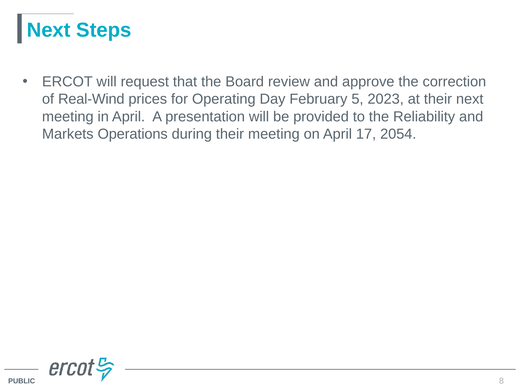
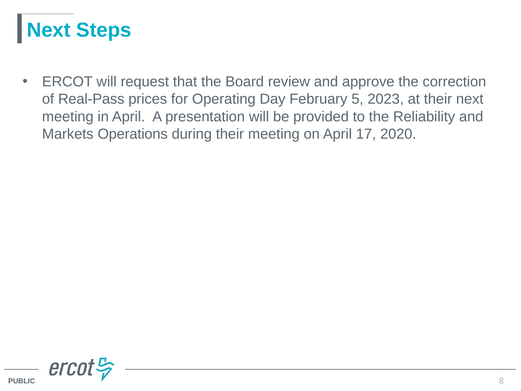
Real-Wind: Real-Wind -> Real-Pass (91, 99)
2054: 2054 -> 2020 (398, 134)
